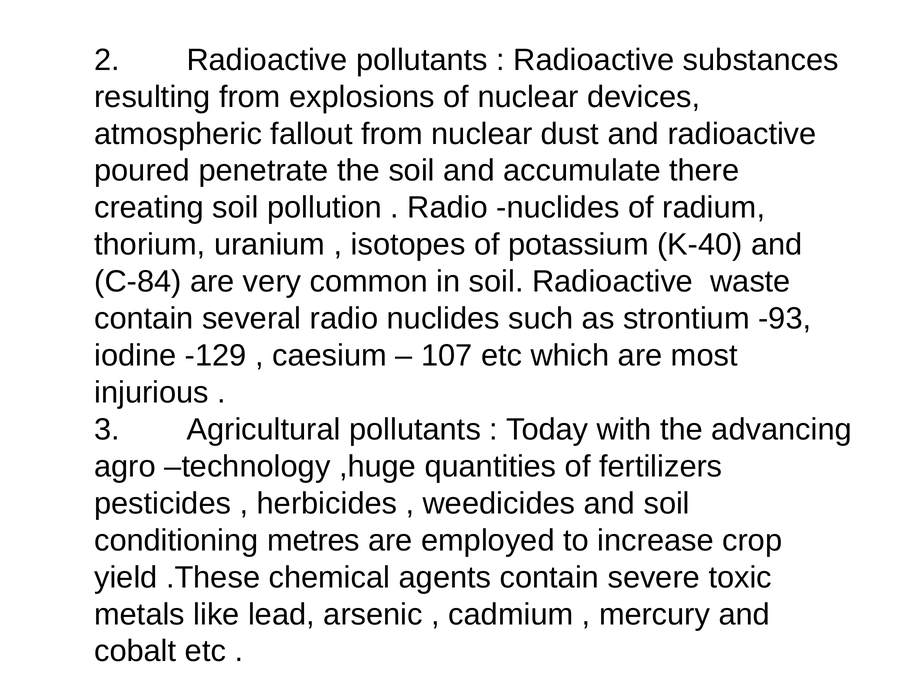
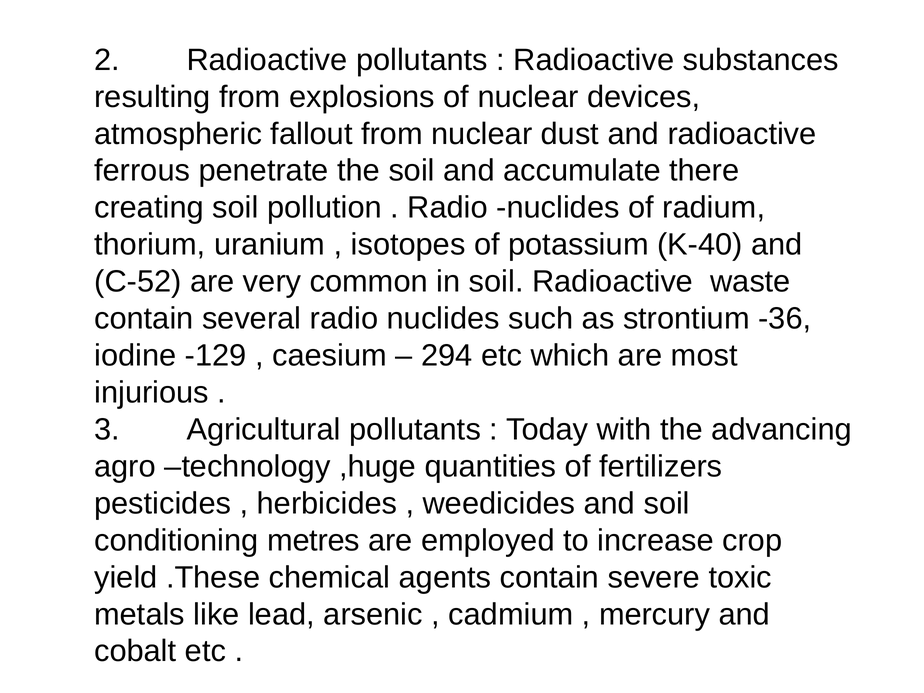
poured: poured -> ferrous (142, 171)
C-84: C-84 -> C-52 (138, 282)
-93: -93 -> -36 (785, 319)
107: 107 -> 294 (447, 356)
